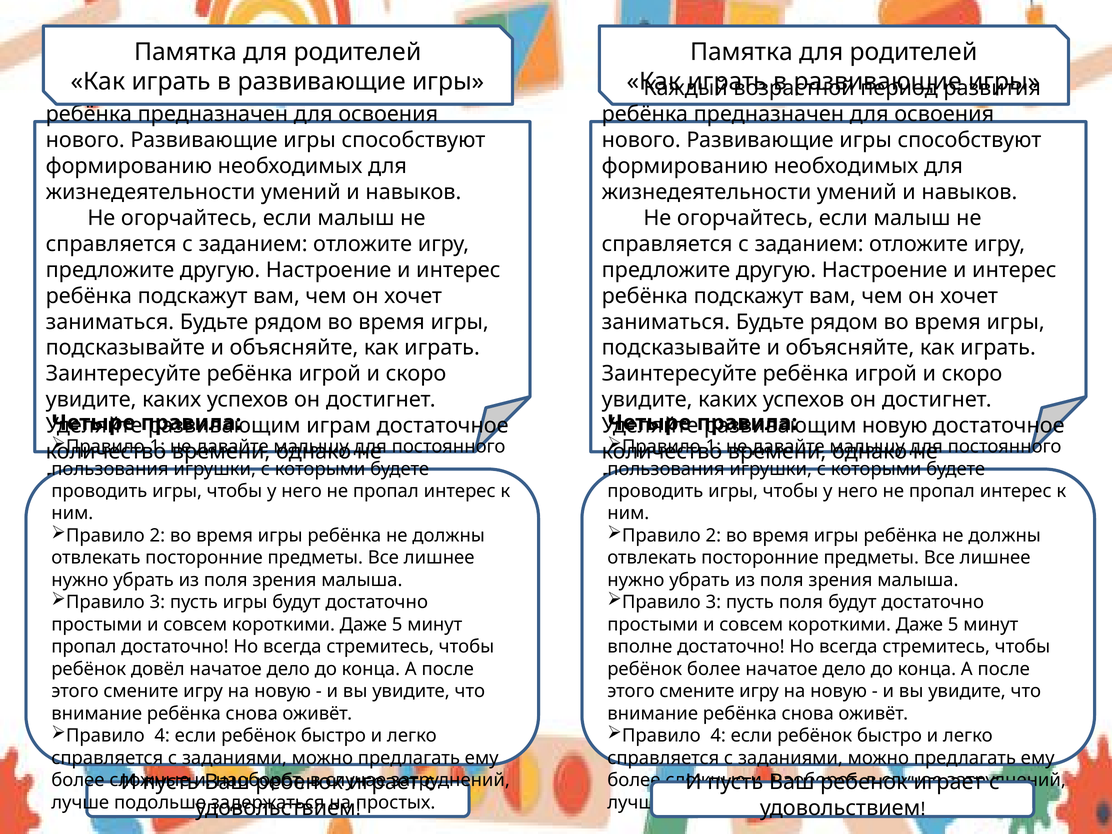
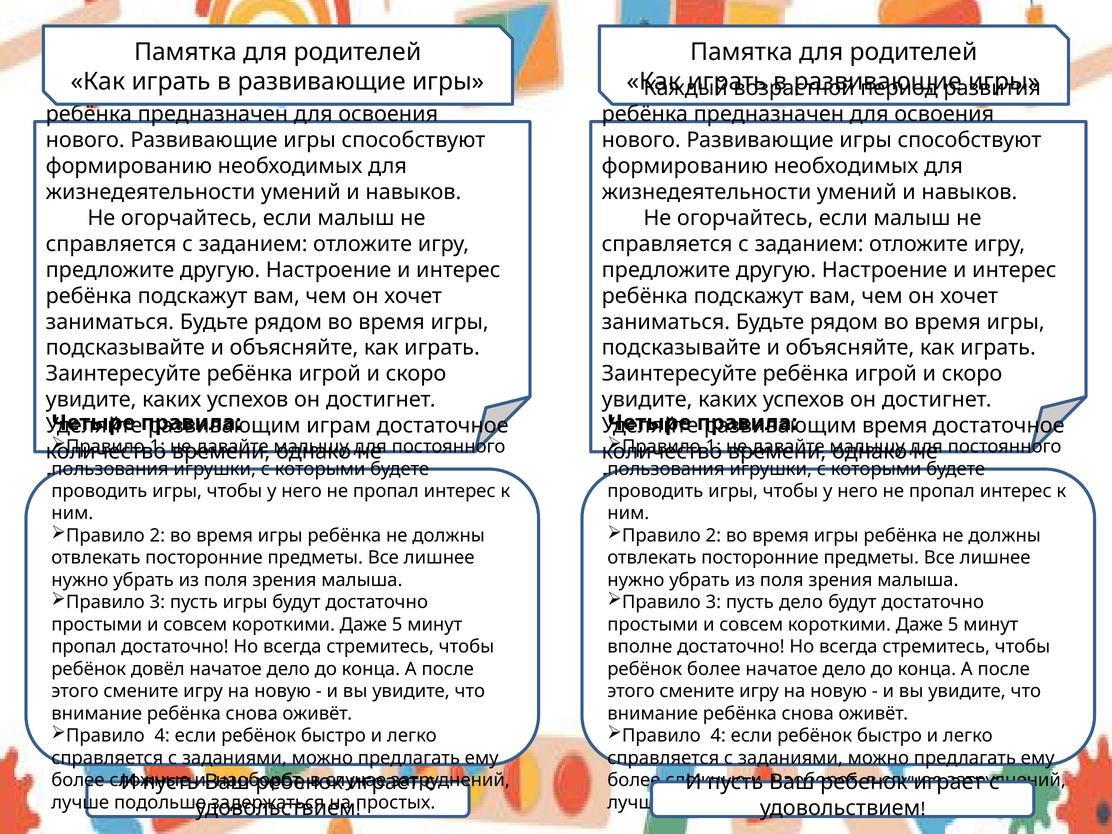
новую: новую -> время (895, 426)
пусть поля: поля -> дело (801, 602)
